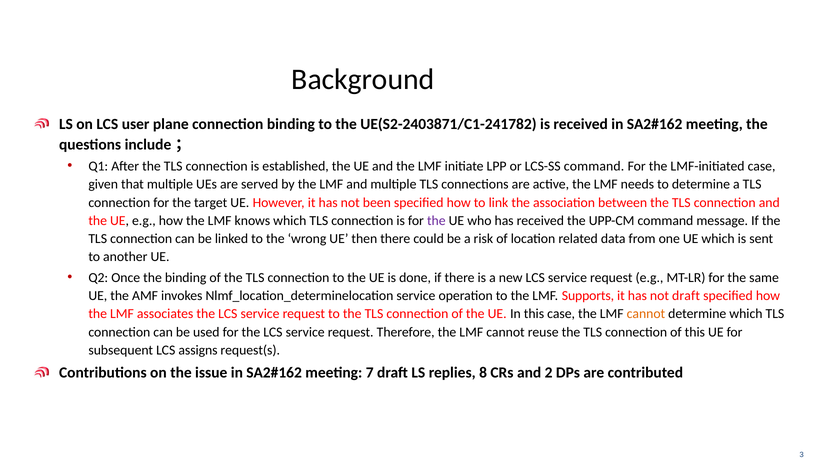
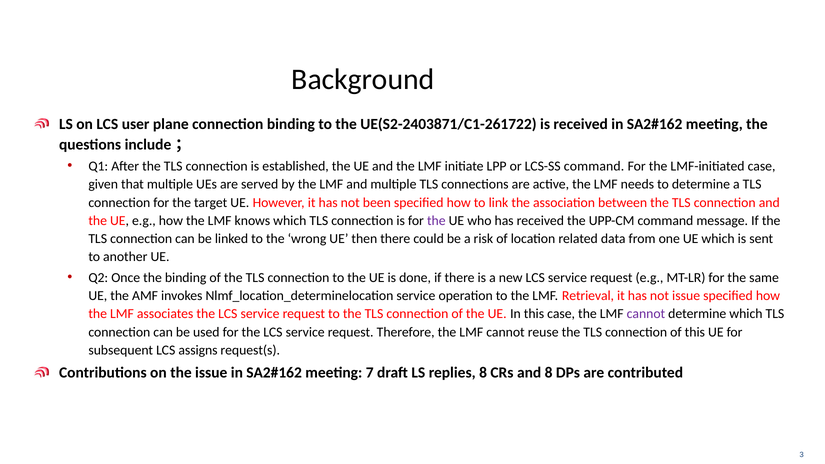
UE(S2-2403871/C1-241782: UE(S2-2403871/C1-241782 -> UE(S2-2403871/C1-261722 (448, 124)
Supports: Supports -> Retrieval (588, 296)
not draft: draft -> issue (686, 296)
cannot colour: orange -> purple (646, 314)
and 2: 2 -> 8 (549, 373)
